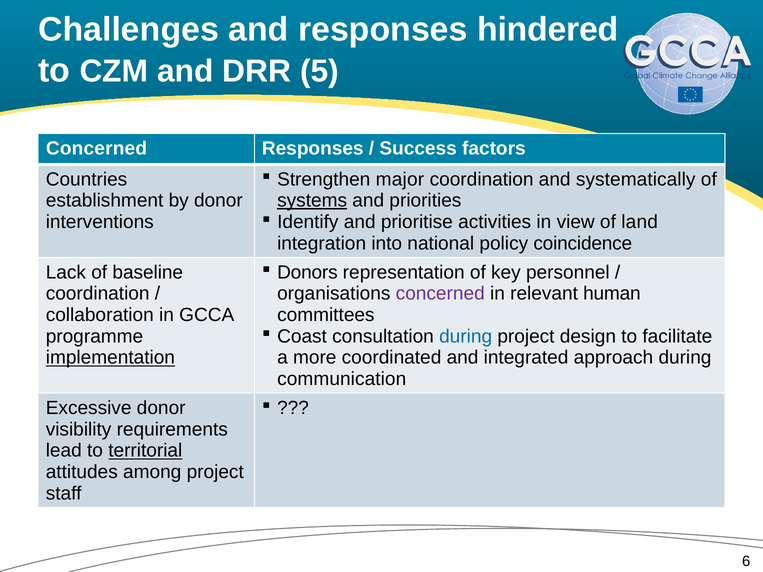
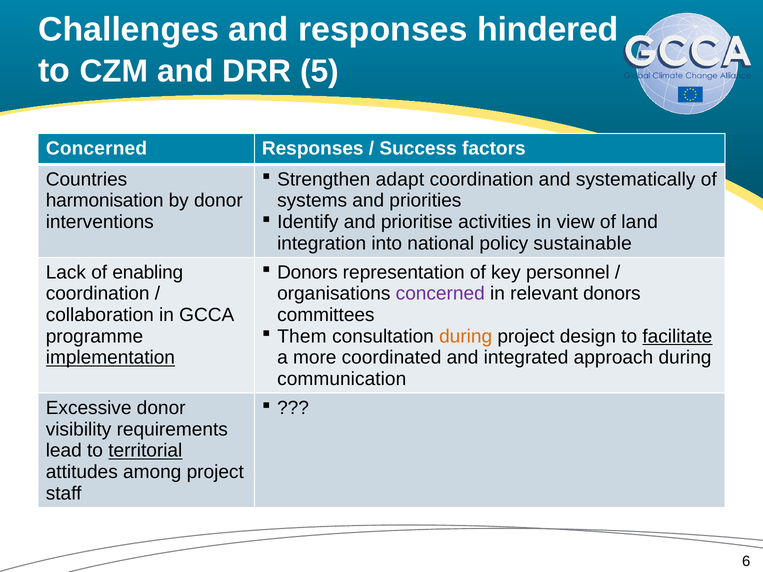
major: major -> adapt (400, 179)
establishment: establishment -> harmonisation (105, 201)
systems underline: present -> none (312, 201)
coincidence: coincidence -> sustainable (583, 243)
baseline: baseline -> enabling (148, 272)
relevant human: human -> donors (612, 294)
Coast: Coast -> Them (302, 336)
during colour: blue -> orange (466, 336)
facilitate underline: none -> present (677, 336)
